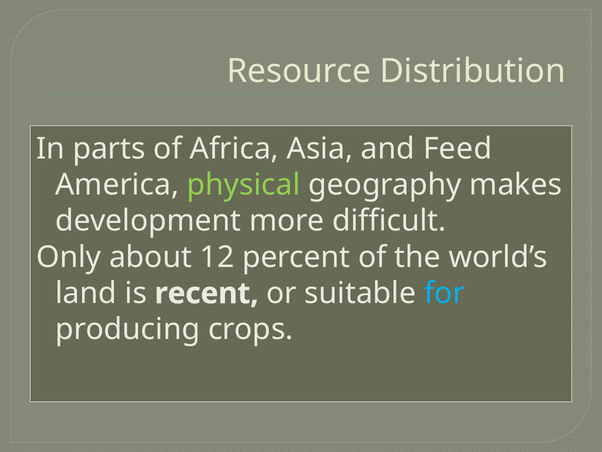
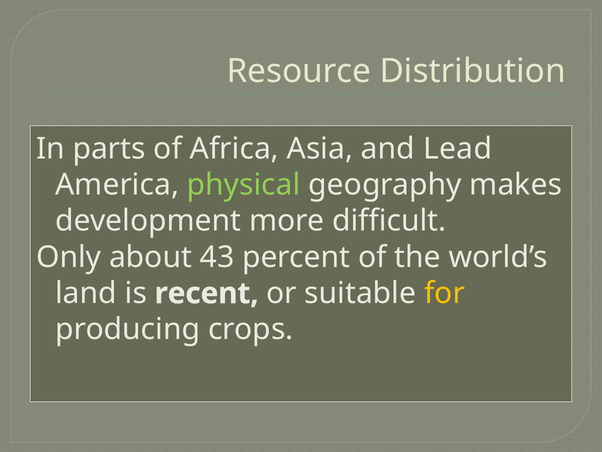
Feed: Feed -> Lead (458, 149)
12: 12 -> 43 (217, 257)
for colour: light blue -> yellow (444, 293)
